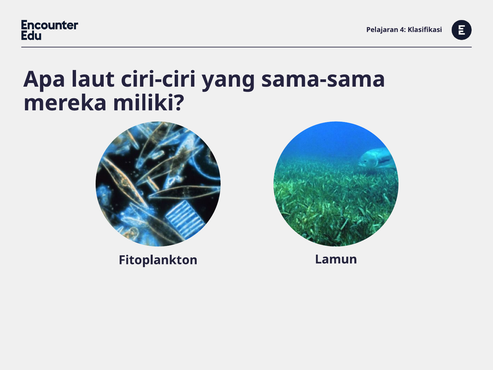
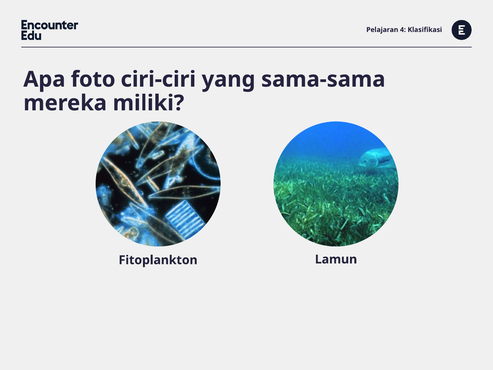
laut: laut -> foto (93, 79)
